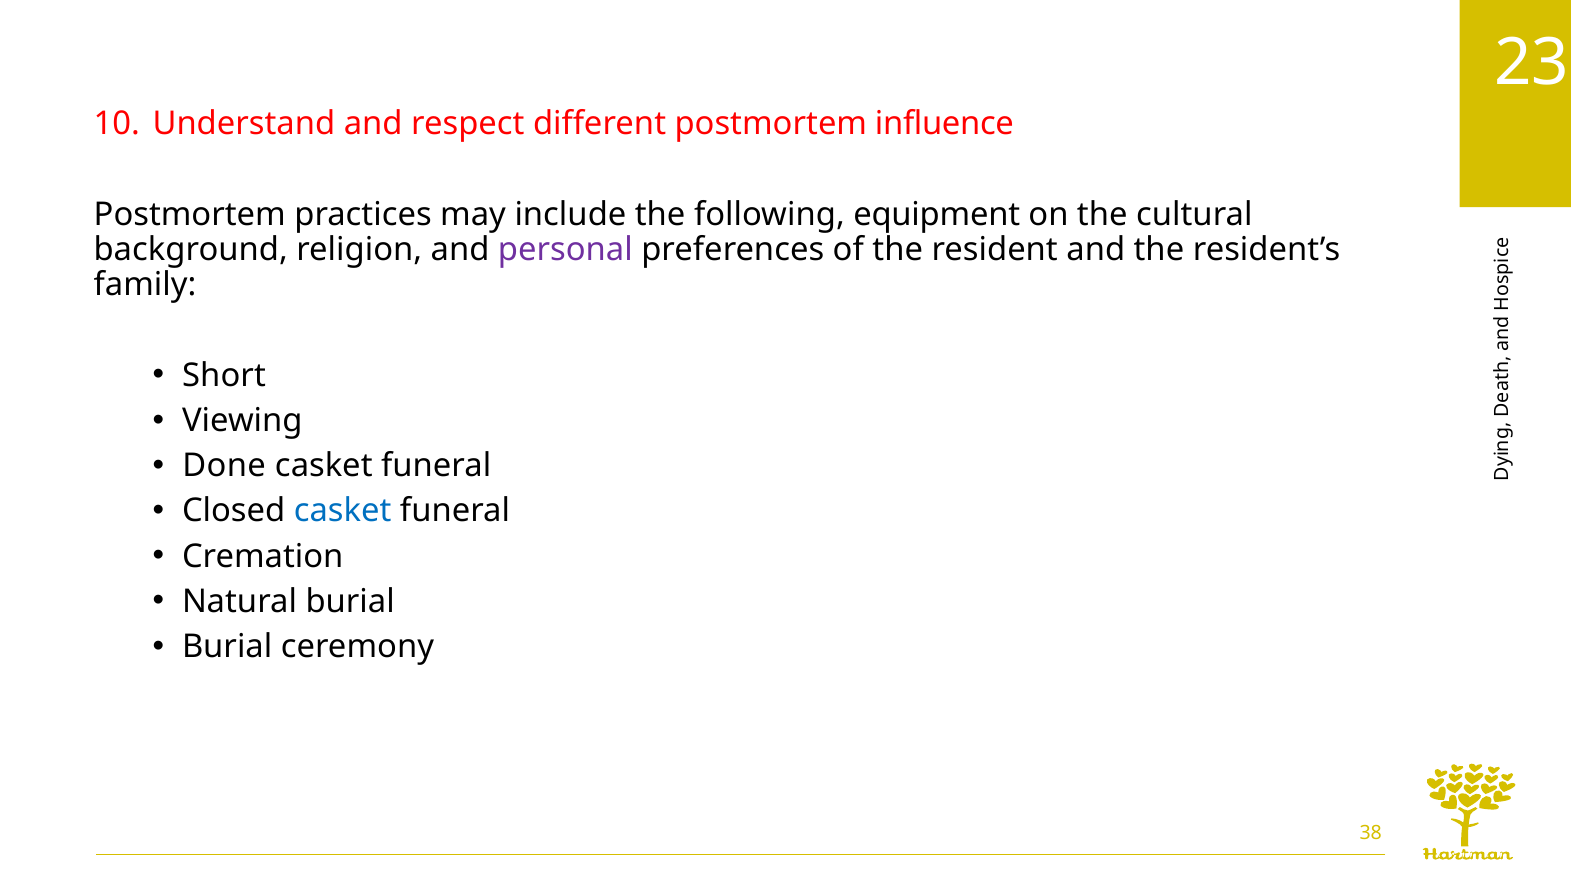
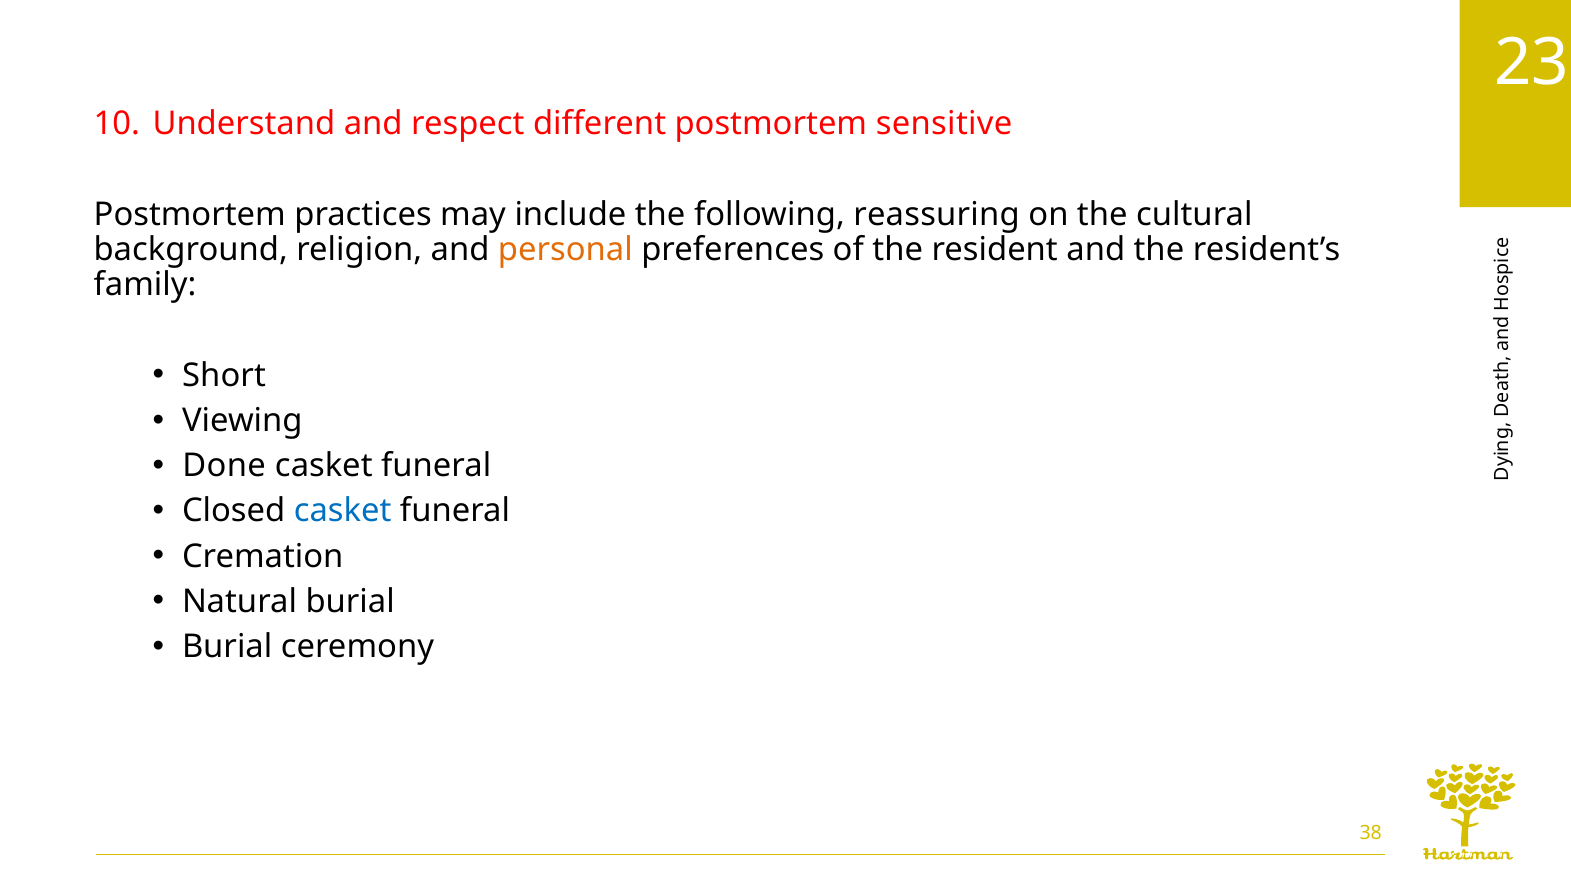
influence: influence -> sensitive (944, 124)
equipment: equipment -> reassuring (936, 214)
personal colour: purple -> orange (565, 250)
